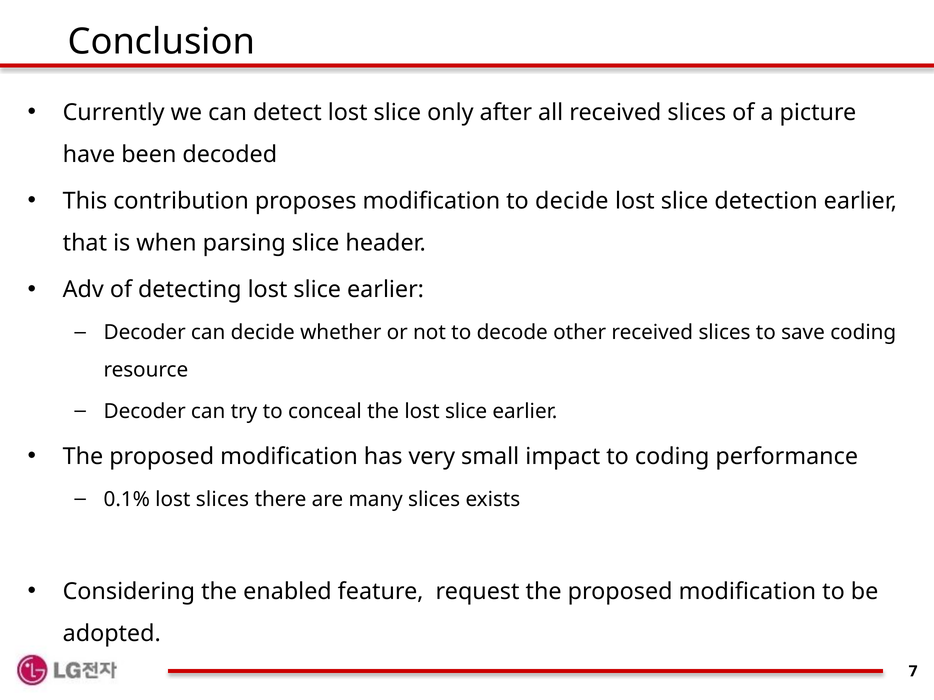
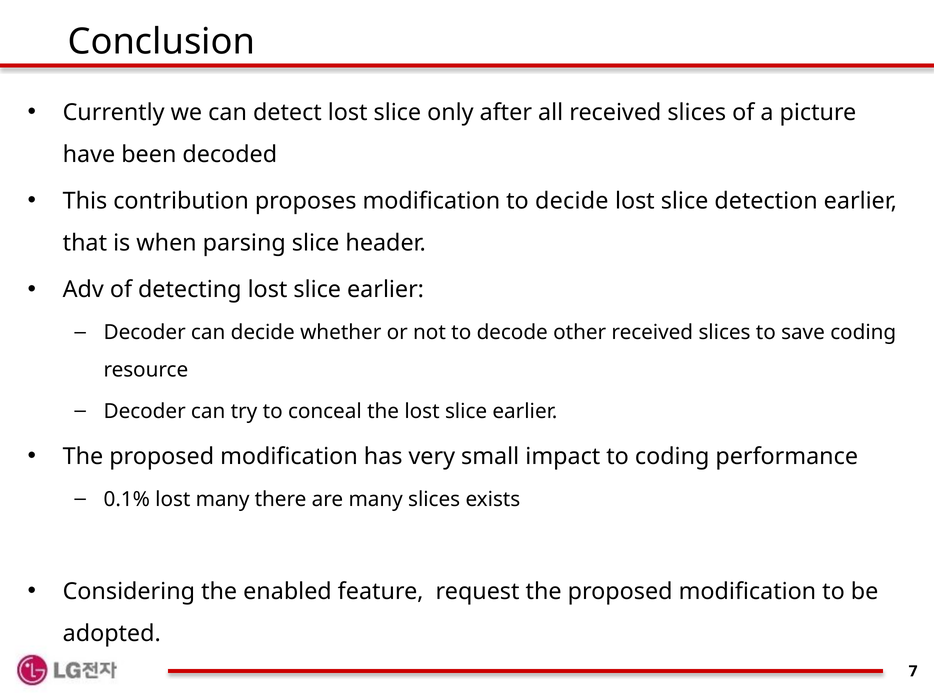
lost slices: slices -> many (223, 500)
